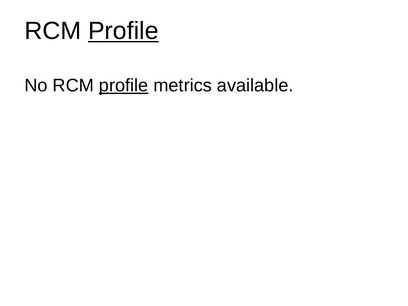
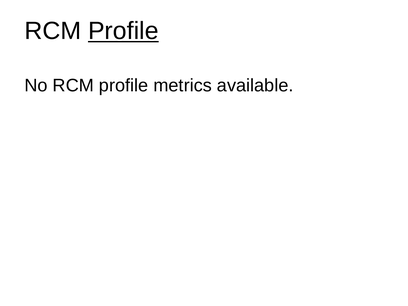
profile underline: present -> none (124, 86)
